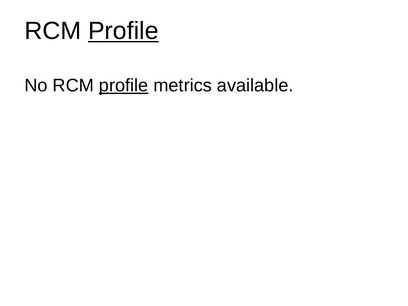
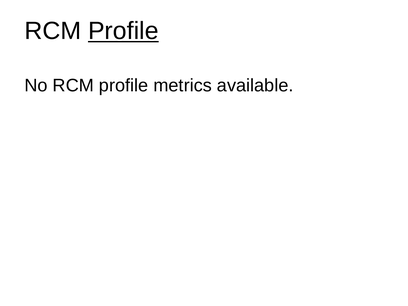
profile underline: present -> none (124, 86)
